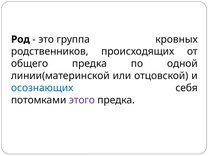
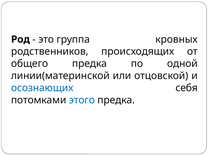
этого colour: purple -> blue (82, 100)
